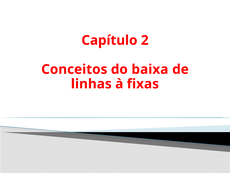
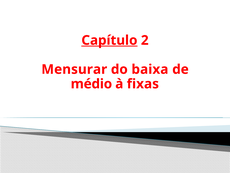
Capítulo underline: none -> present (109, 40)
Conceitos: Conceitos -> Mensurar (74, 69)
linhas: linhas -> médio (91, 84)
